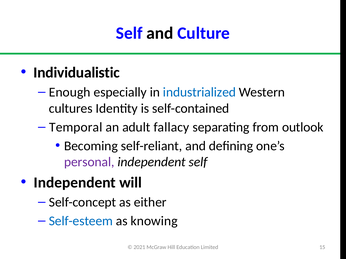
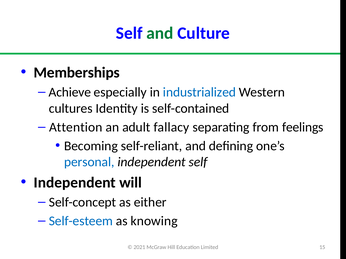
and colour: black -> green (160, 33)
Individualistic: Individualistic -> Memberships (77, 73)
Enough: Enough -> Achieve (70, 92)
Temporal: Temporal -> Attention (76, 127)
outlook: outlook -> feelings (303, 127)
personal colour: purple -> blue (89, 162)
